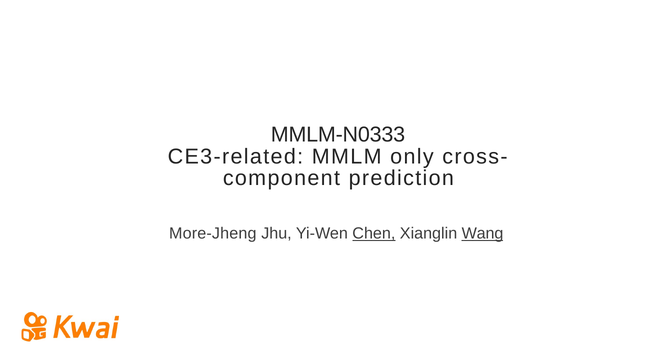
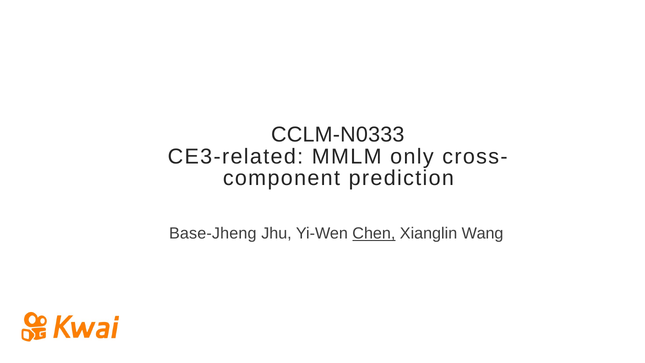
MMLM-N0333: MMLM-N0333 -> CCLM-N0333 (338, 135)
More-Jheng: More-Jheng -> Base-Jheng (213, 233)
Wang underline: present -> none (483, 233)
